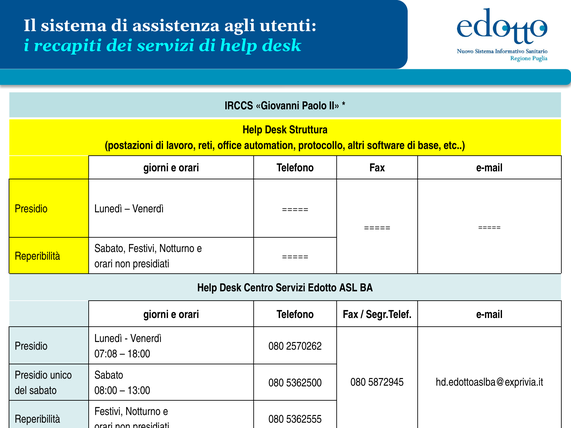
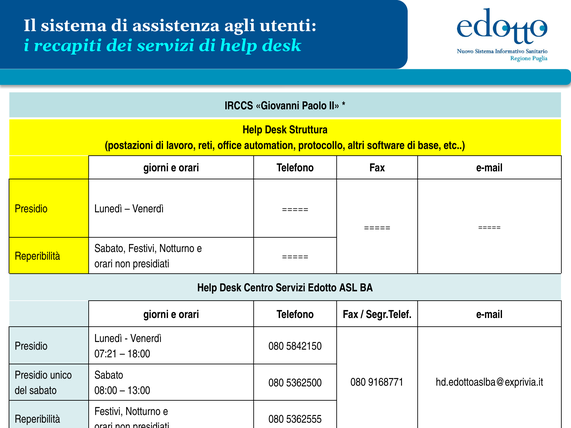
2570262: 2570262 -> 5842150 (304, 346)
07:08: 07:08 -> 07:21 (106, 354)
5872945: 5872945 -> 9168771 (386, 383)
